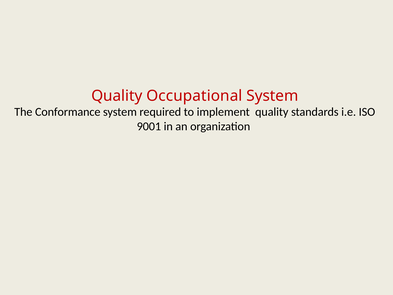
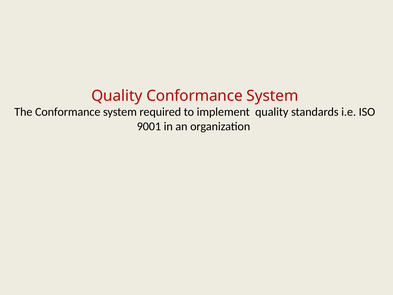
Quality Occupational: Occupational -> Conformance (194, 96)
